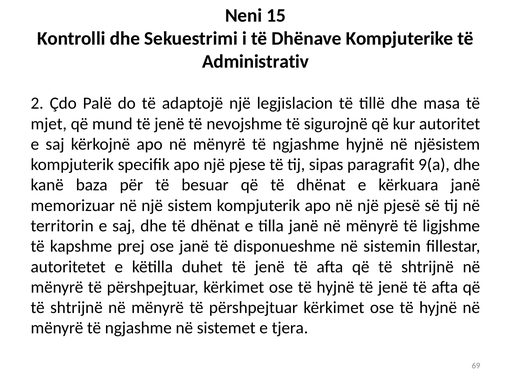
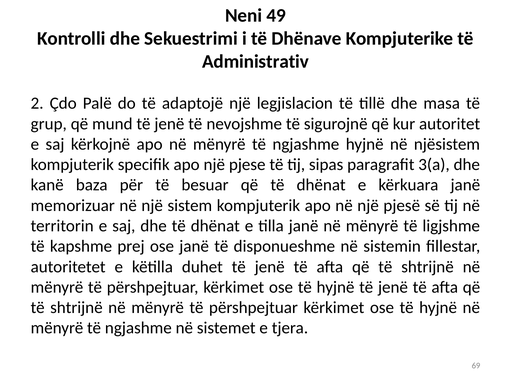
15: 15 -> 49 (276, 16)
mjet: mjet -> grup (49, 124)
9(a: 9(a -> 3(a (434, 165)
